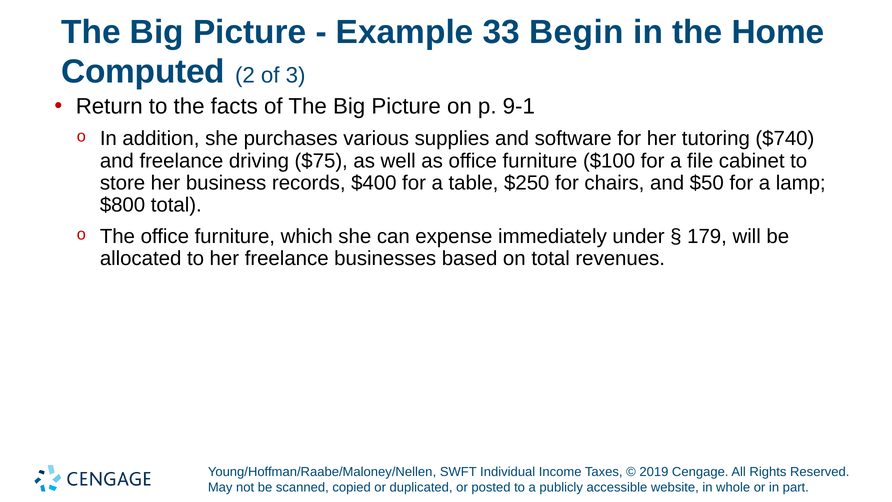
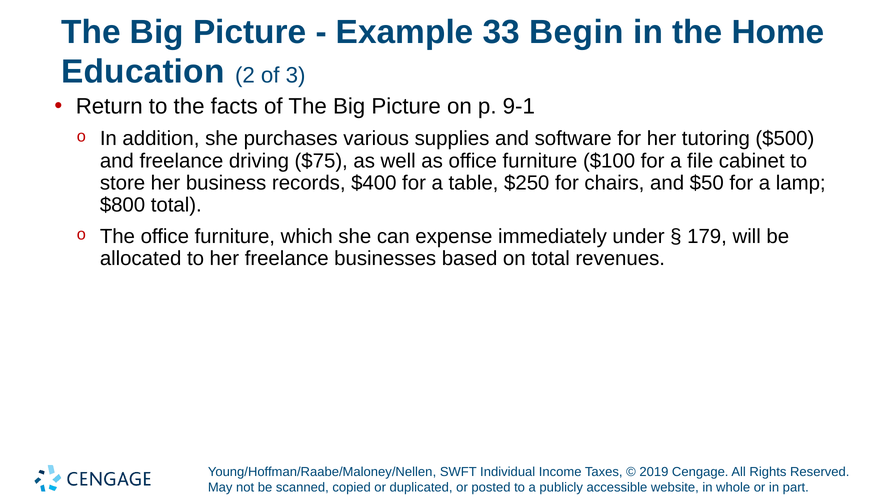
Computed: Computed -> Education (143, 72)
$740: $740 -> $500 (785, 139)
